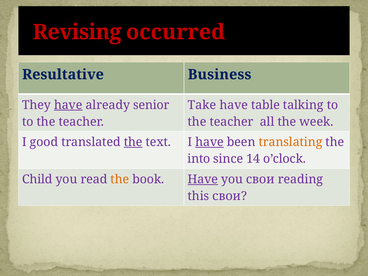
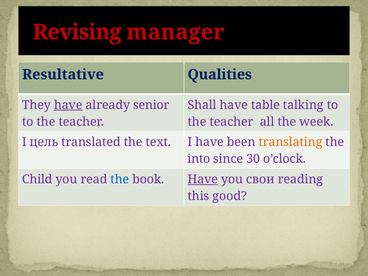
occurred: occurred -> manager (175, 32)
Business: Business -> Qualities (220, 75)
Take: Take -> Shall (202, 105)
good: good -> цель (44, 142)
the underline: present -> none (133, 142)
have underline: present -> none (210, 142)
14: 14 -> 30 (253, 159)
the colour: orange -> blue (120, 179)
this свои: свои -> good (230, 196)
